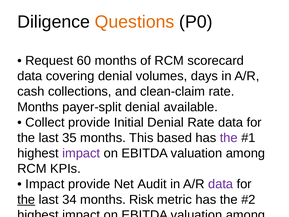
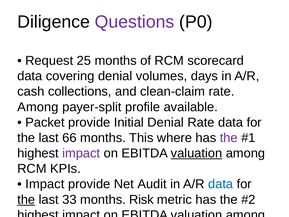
Questions colour: orange -> purple (135, 22)
60: 60 -> 25 (84, 61)
Months: Months -> Among (38, 107)
payer-split denial: denial -> profile (143, 107)
Collect: Collect -> Packet (45, 122)
35: 35 -> 66 (69, 138)
based: based -> where (174, 138)
valuation underline: none -> present (197, 153)
data colour: purple -> blue (221, 184)
34: 34 -> 33 (69, 199)
